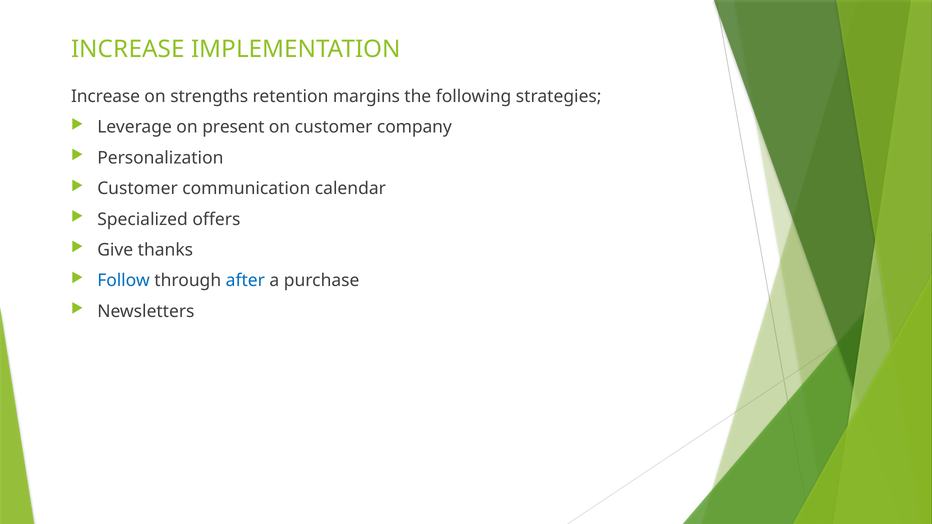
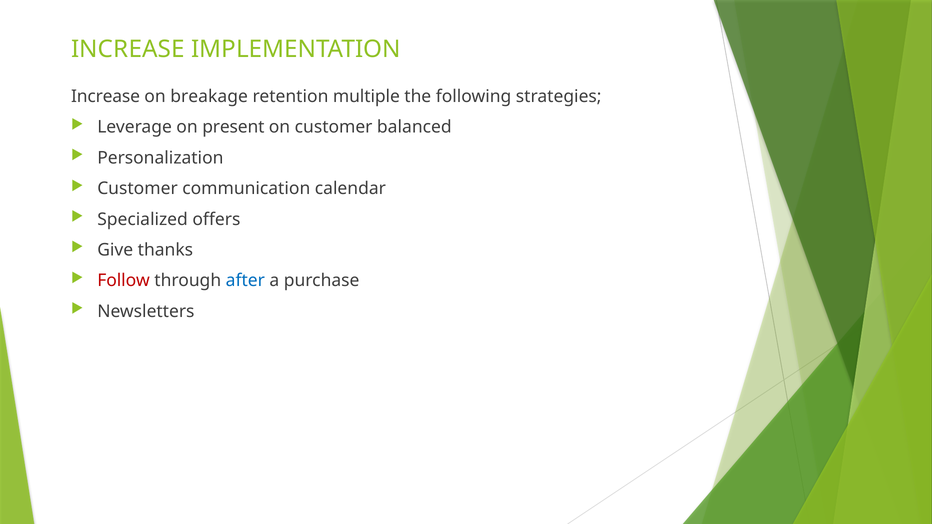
strengths: strengths -> breakage (209, 97)
margins: margins -> multiple (366, 97)
company: company -> balanced (414, 127)
Follow colour: blue -> red (124, 281)
